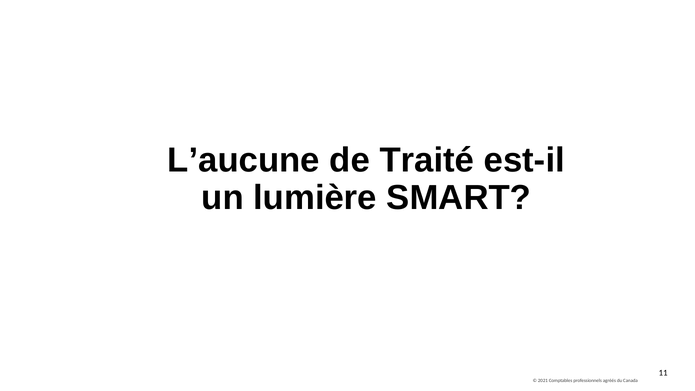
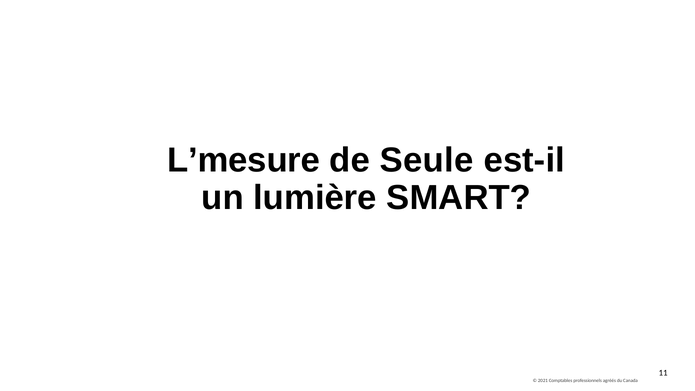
L’aucune: L’aucune -> L’mesure (244, 160)
Traité: Traité -> Seule (427, 160)
